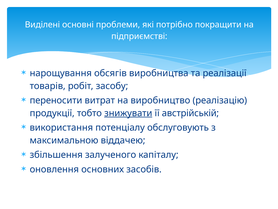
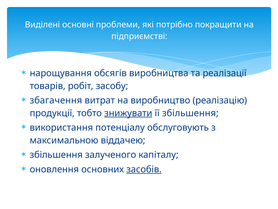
переносити: переносити -> збагачення (56, 100)
її австрійській: австрійській -> збільшення (190, 113)
засобів underline: none -> present (144, 169)
